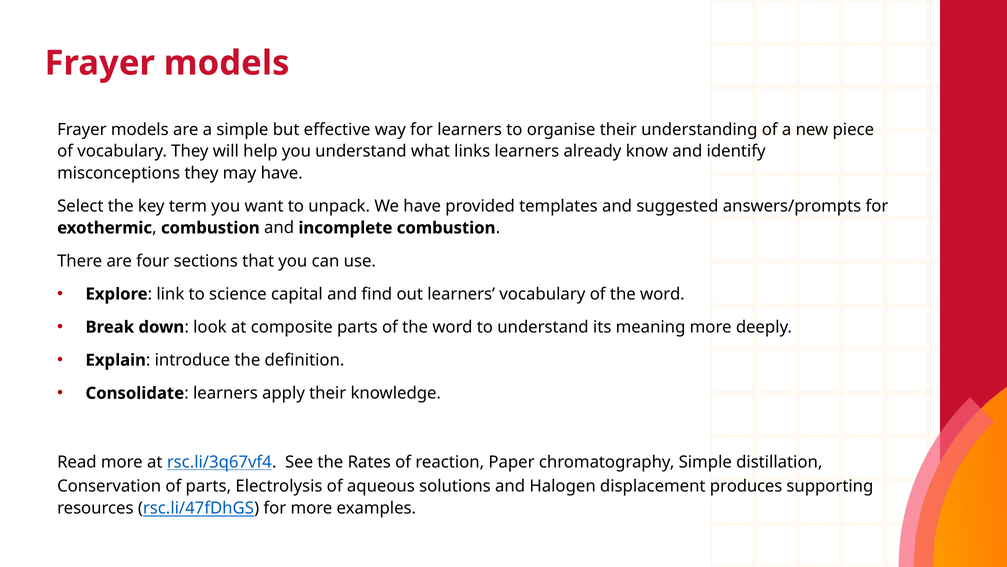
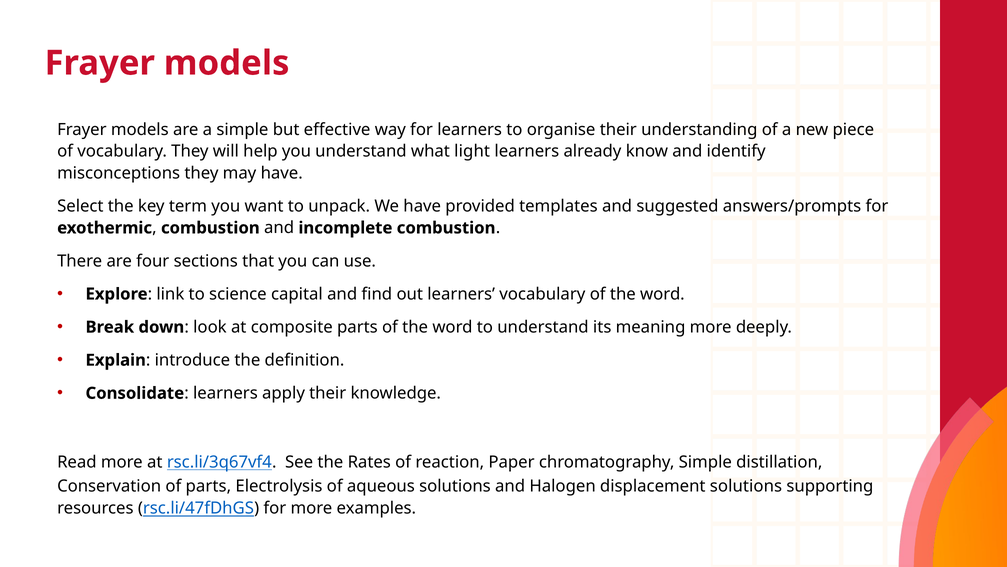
links: links -> light (472, 151)
displacement produces: produces -> solutions (746, 486)
